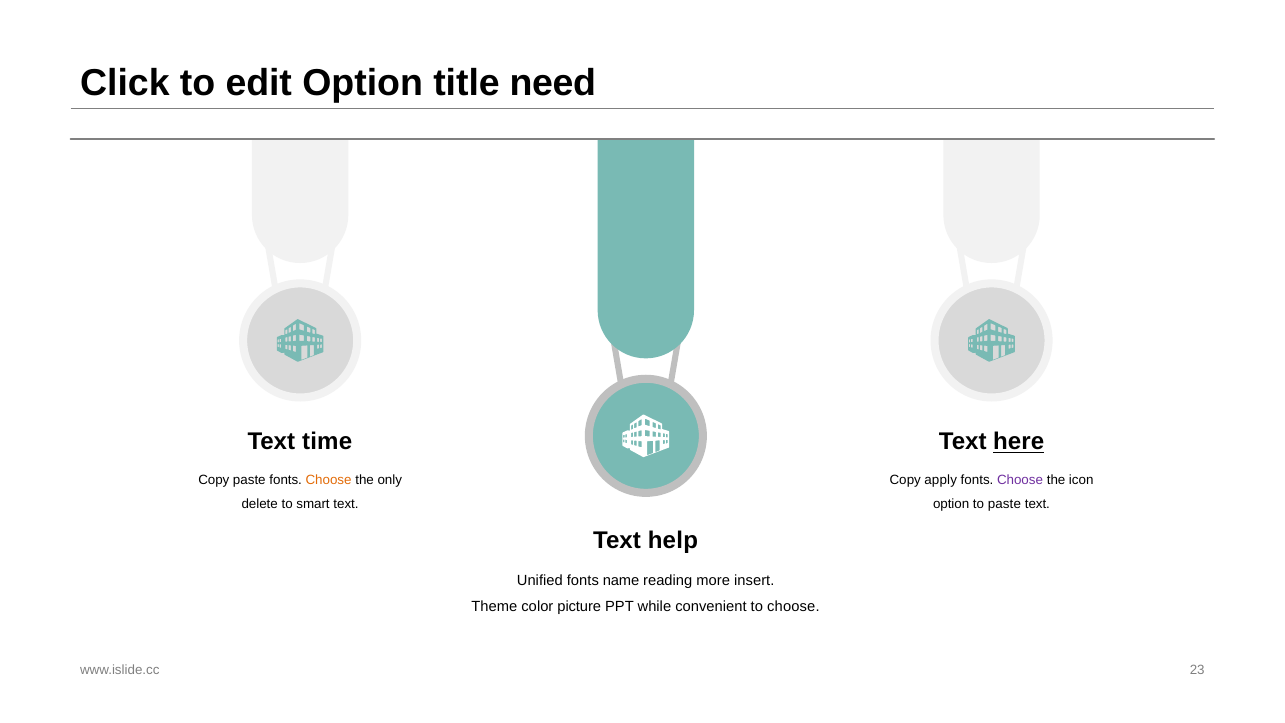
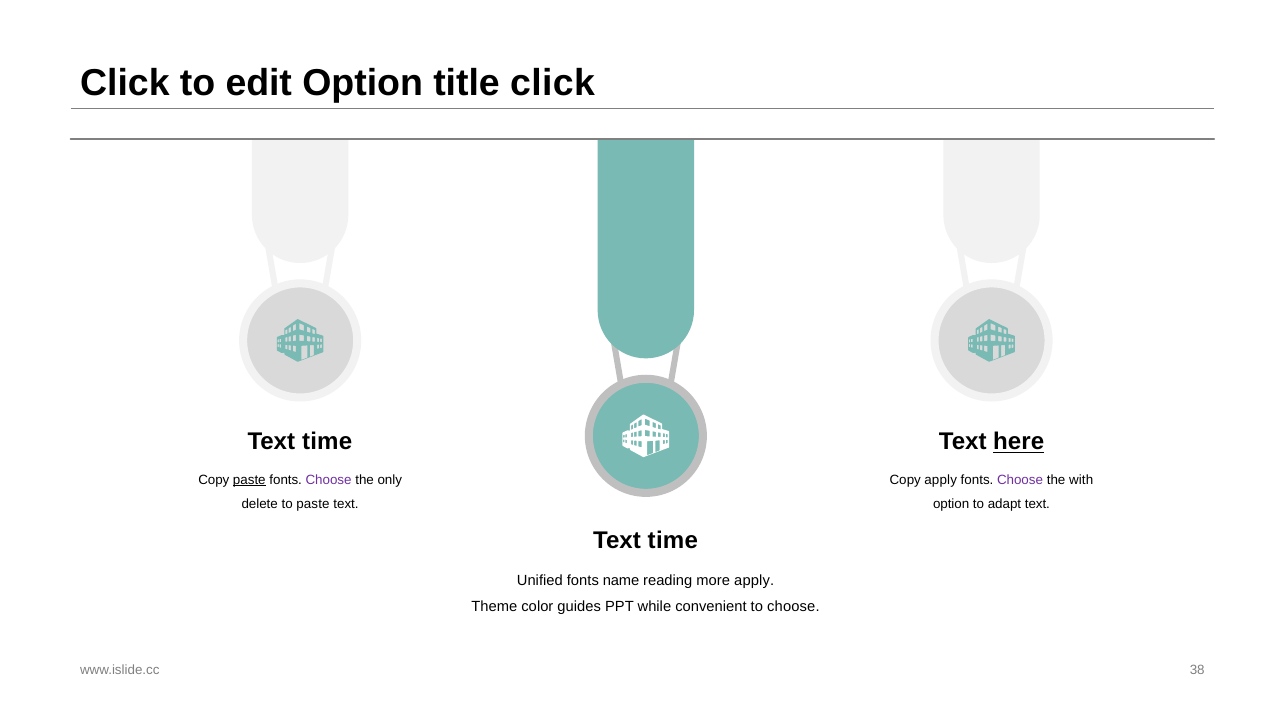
title need: need -> click (552, 83)
paste underline: none -> present (249, 480)
Choose colour: orange -> purple (329, 480)
icon: icon -> with (1081, 480)
to smart: smart -> paste (313, 504)
to paste: paste -> adapt (1004, 504)
help: help -> time (673, 541)
more insert: insert -> apply (754, 580)
picture: picture -> guides (579, 607)
23: 23 -> 38 (1197, 670)
